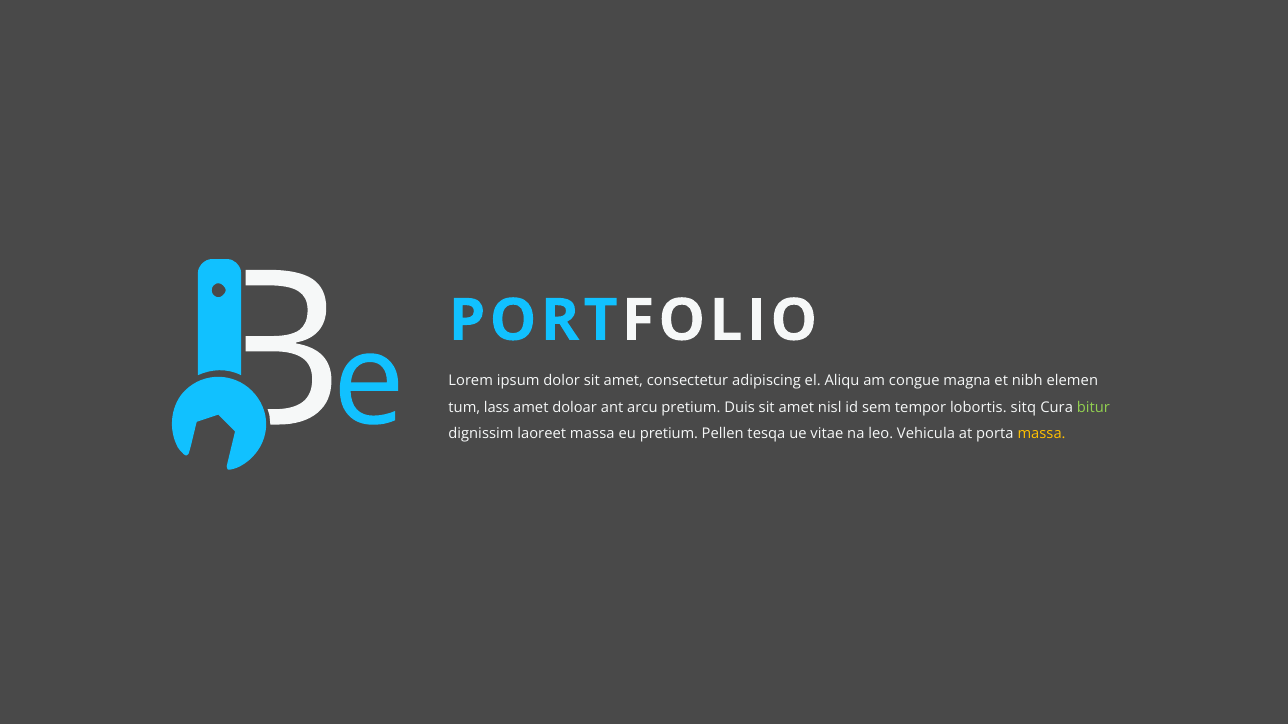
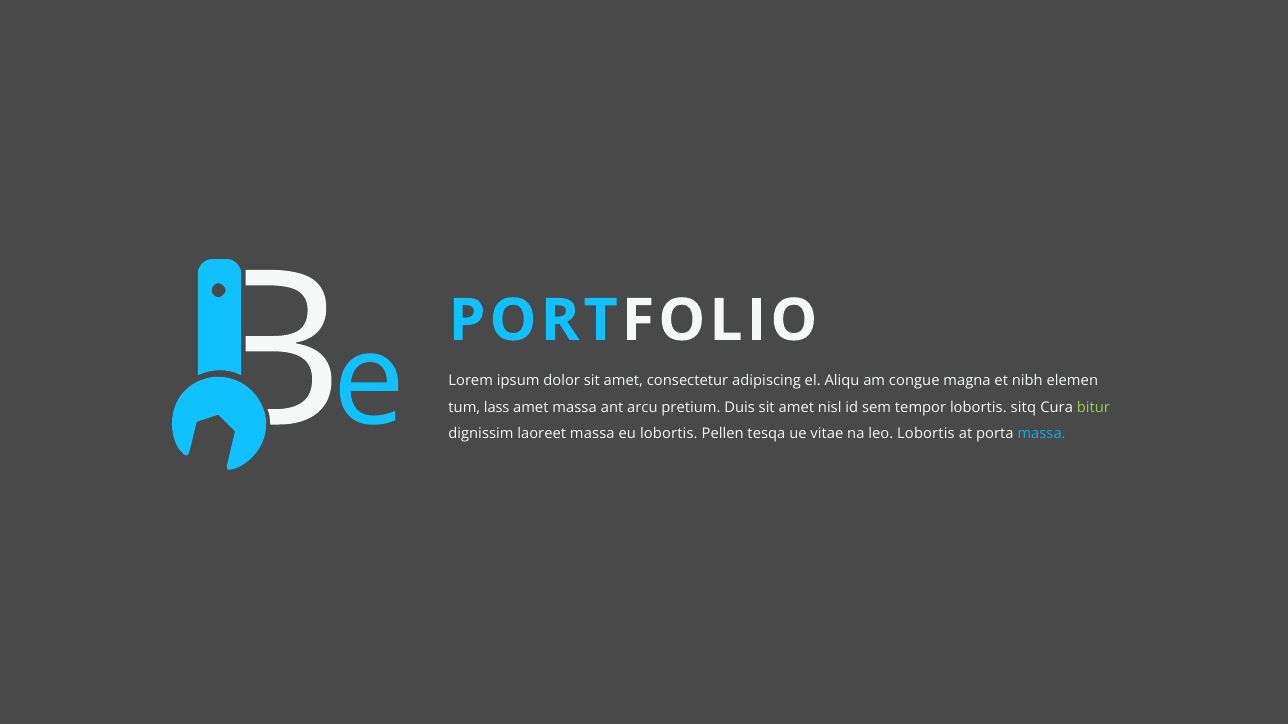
amet doloar: doloar -> massa (575, 408)
eu pretium: pretium -> lobortis (669, 434)
leo Vehicula: Vehicula -> Lobortis (926, 434)
massa colour: yellow -> light blue (1042, 434)
